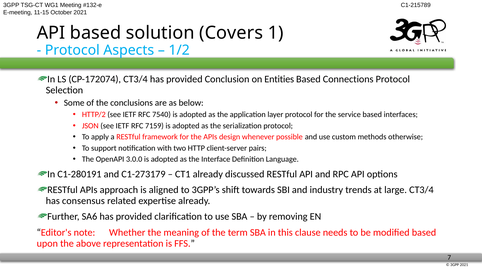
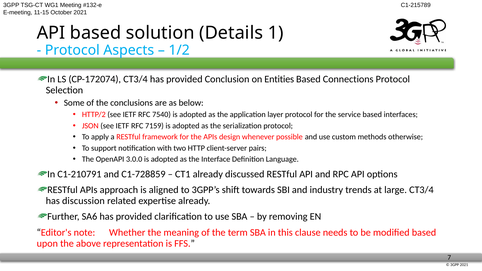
Covers: Covers -> Details (231, 33)
C1-280191: C1-280191 -> C1-210791 (79, 174)
C1-273179: C1-273179 -> C1-728859 (143, 174)
consensus: consensus -> discussion (83, 201)
